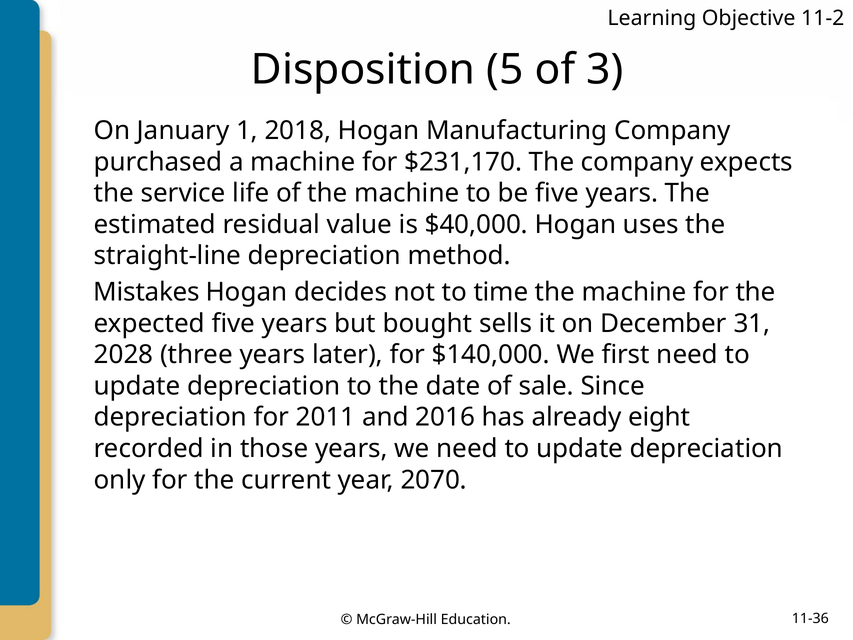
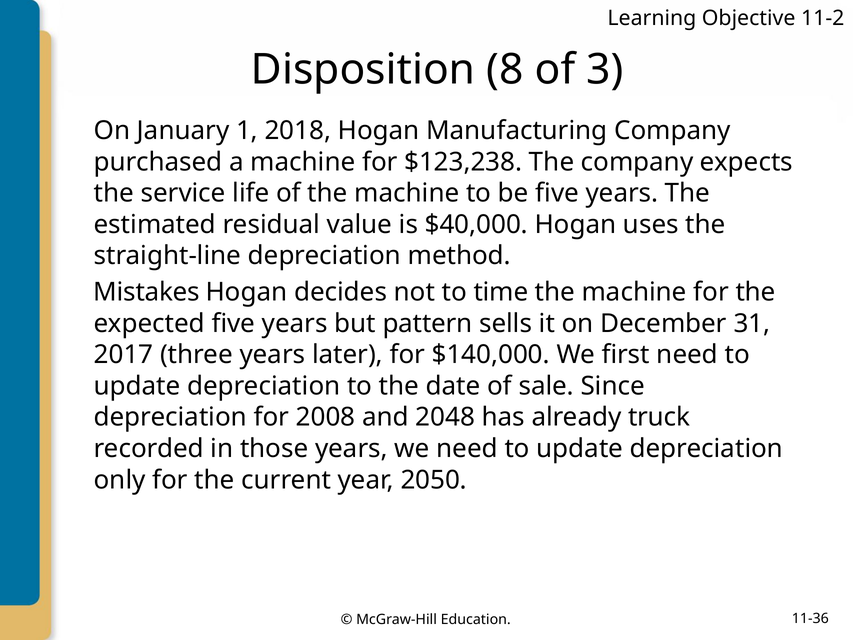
5: 5 -> 8 (505, 70)
$231,170: $231,170 -> $123,238 (463, 162)
bought: bought -> pattern (428, 323)
2028: 2028 -> 2017 (124, 355)
2011: 2011 -> 2008 (326, 417)
2016: 2016 -> 2048 (445, 417)
eight: eight -> truck (659, 417)
2070: 2070 -> 2050 (434, 480)
